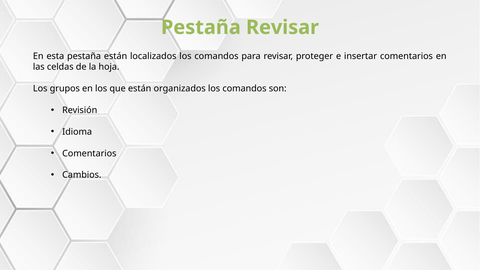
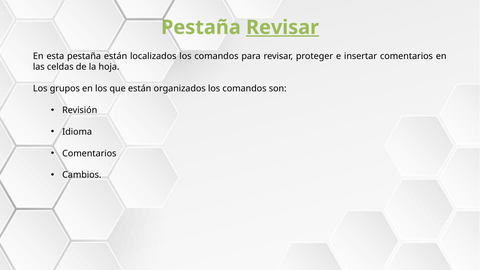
Revisar underline: none -> present (282, 27)
